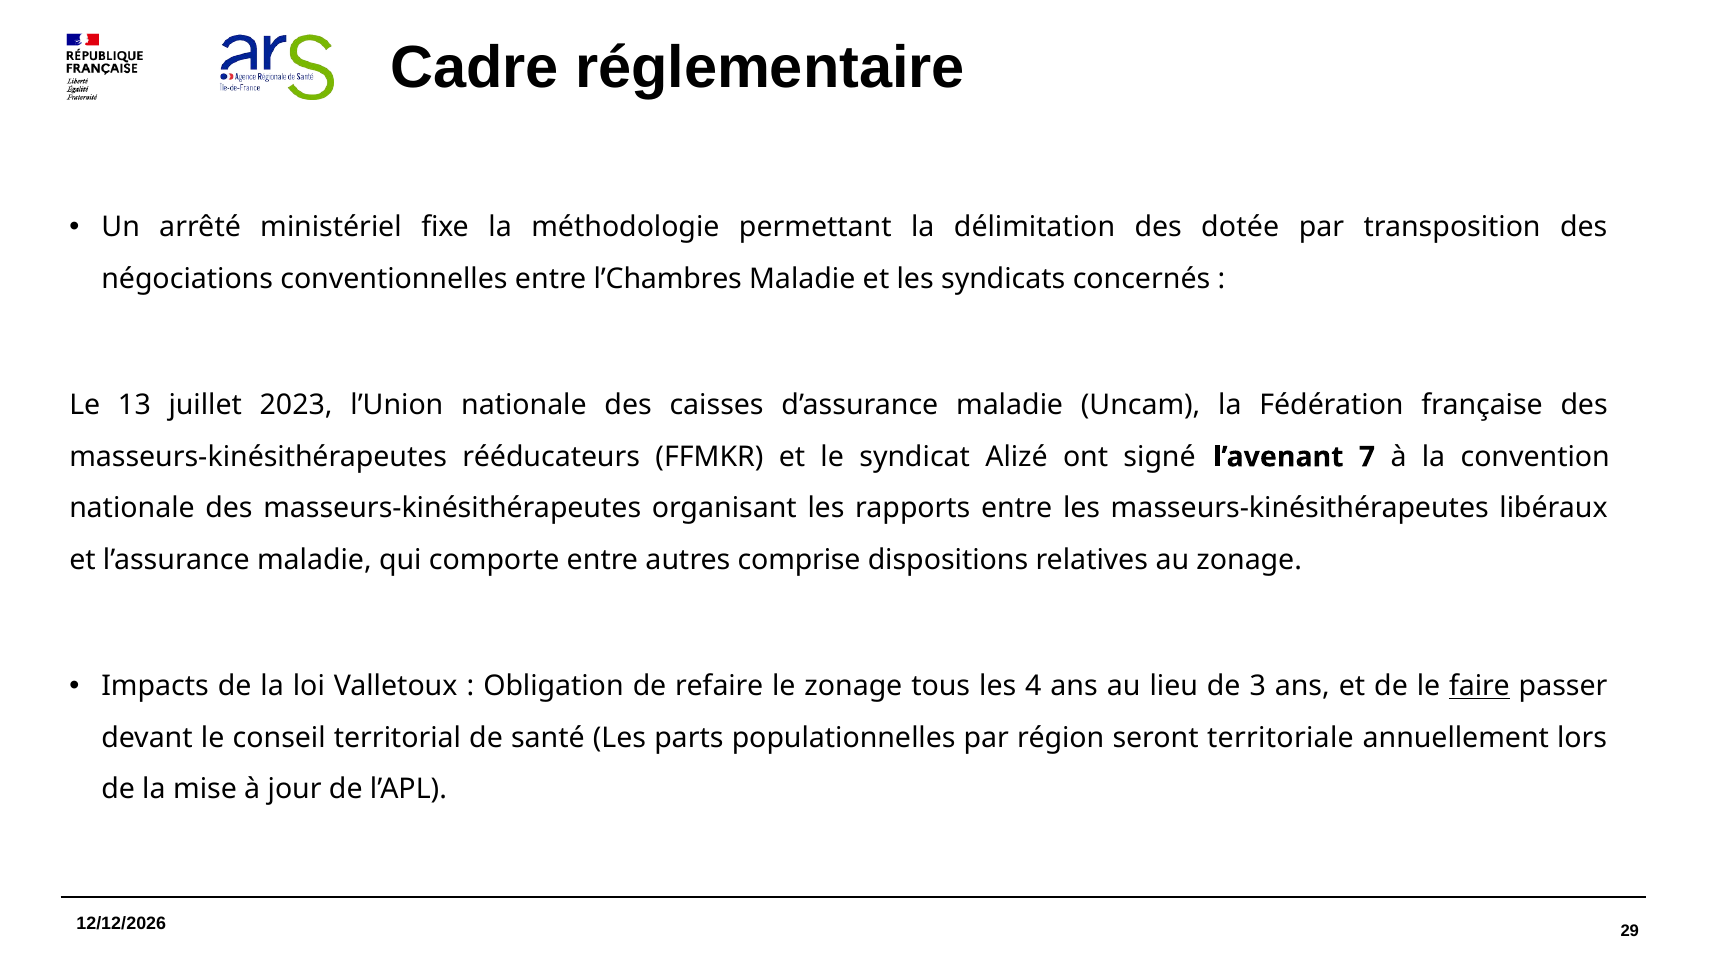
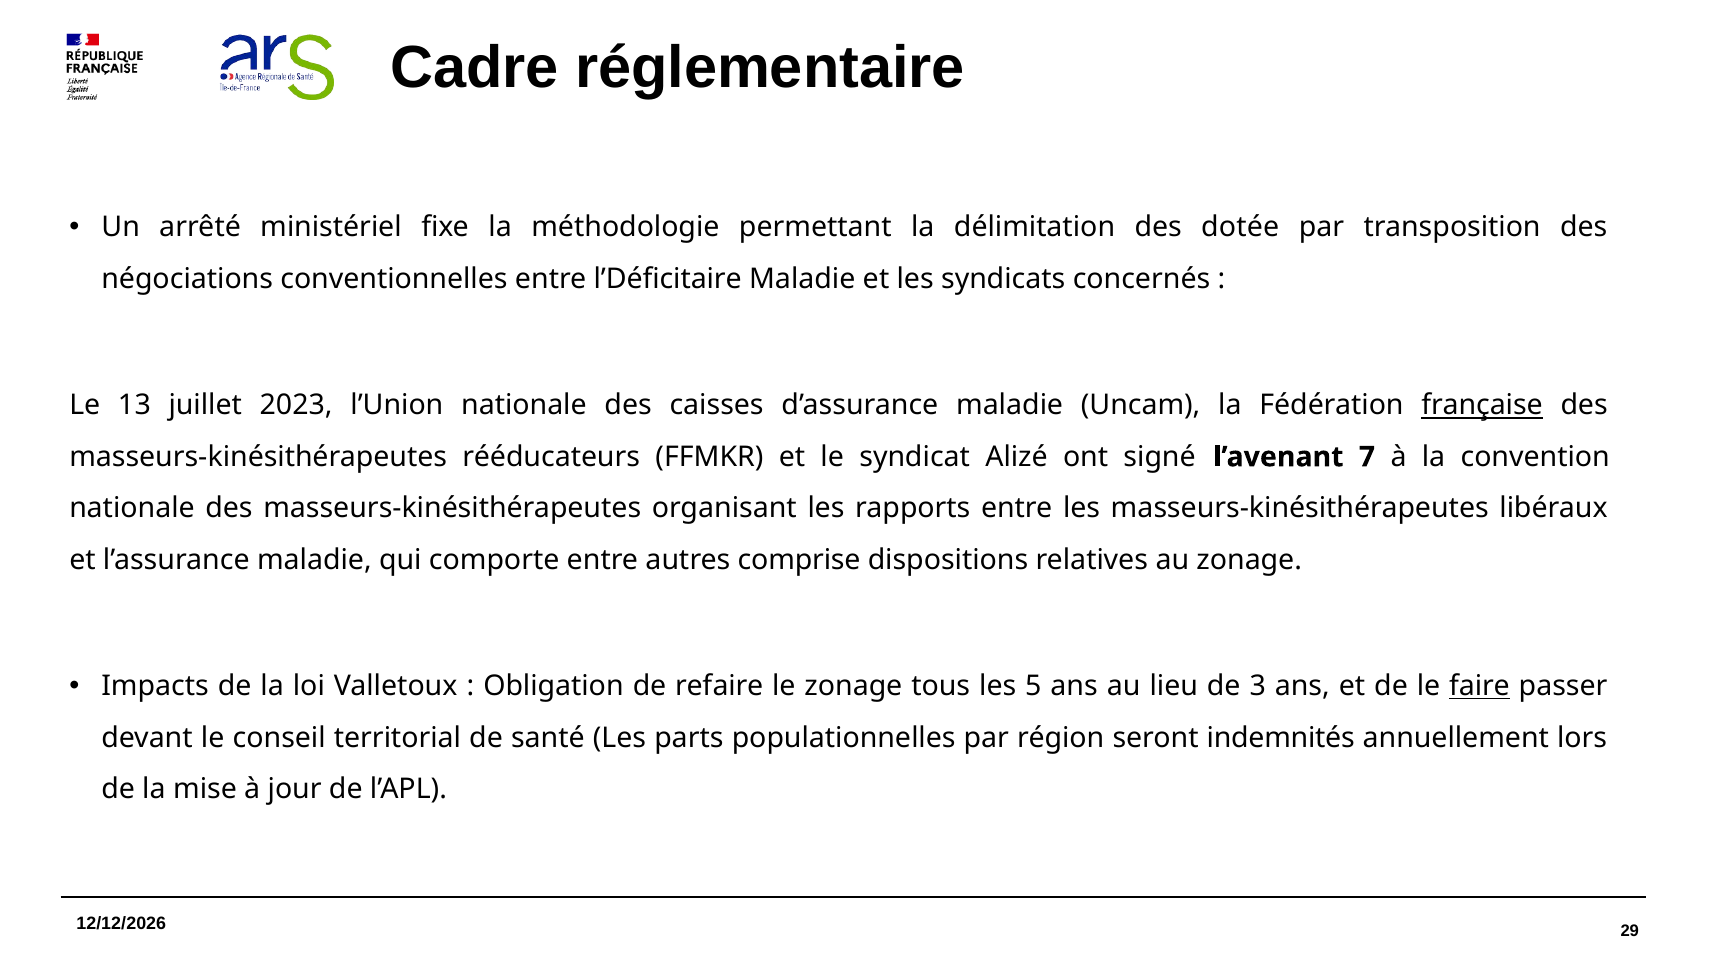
l’Chambres: l’Chambres -> l’Déficitaire (668, 279)
française underline: none -> present (1482, 405)
4: 4 -> 5 (1033, 686)
territoriale: territoriale -> indemnités (1281, 737)
